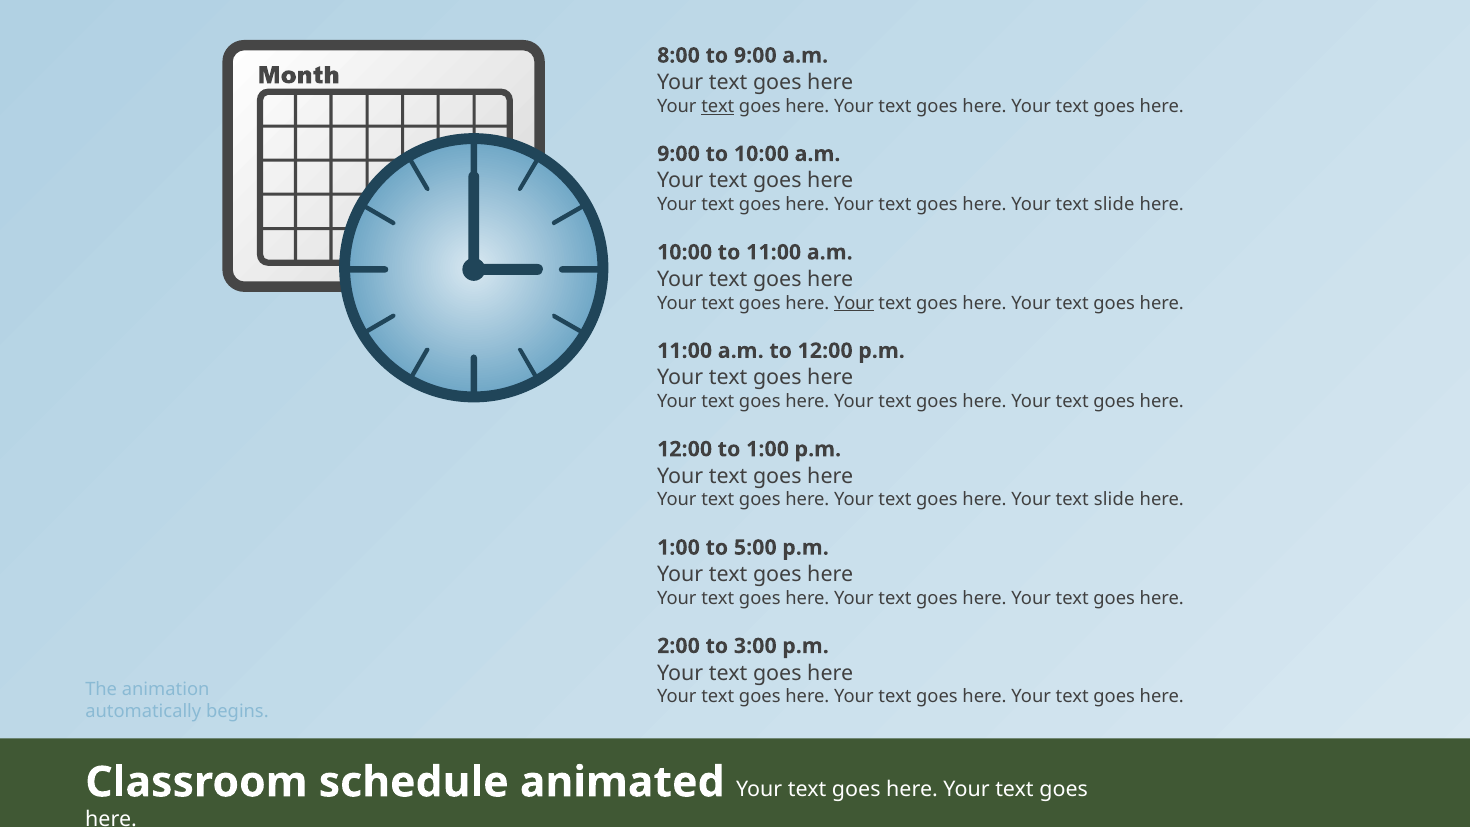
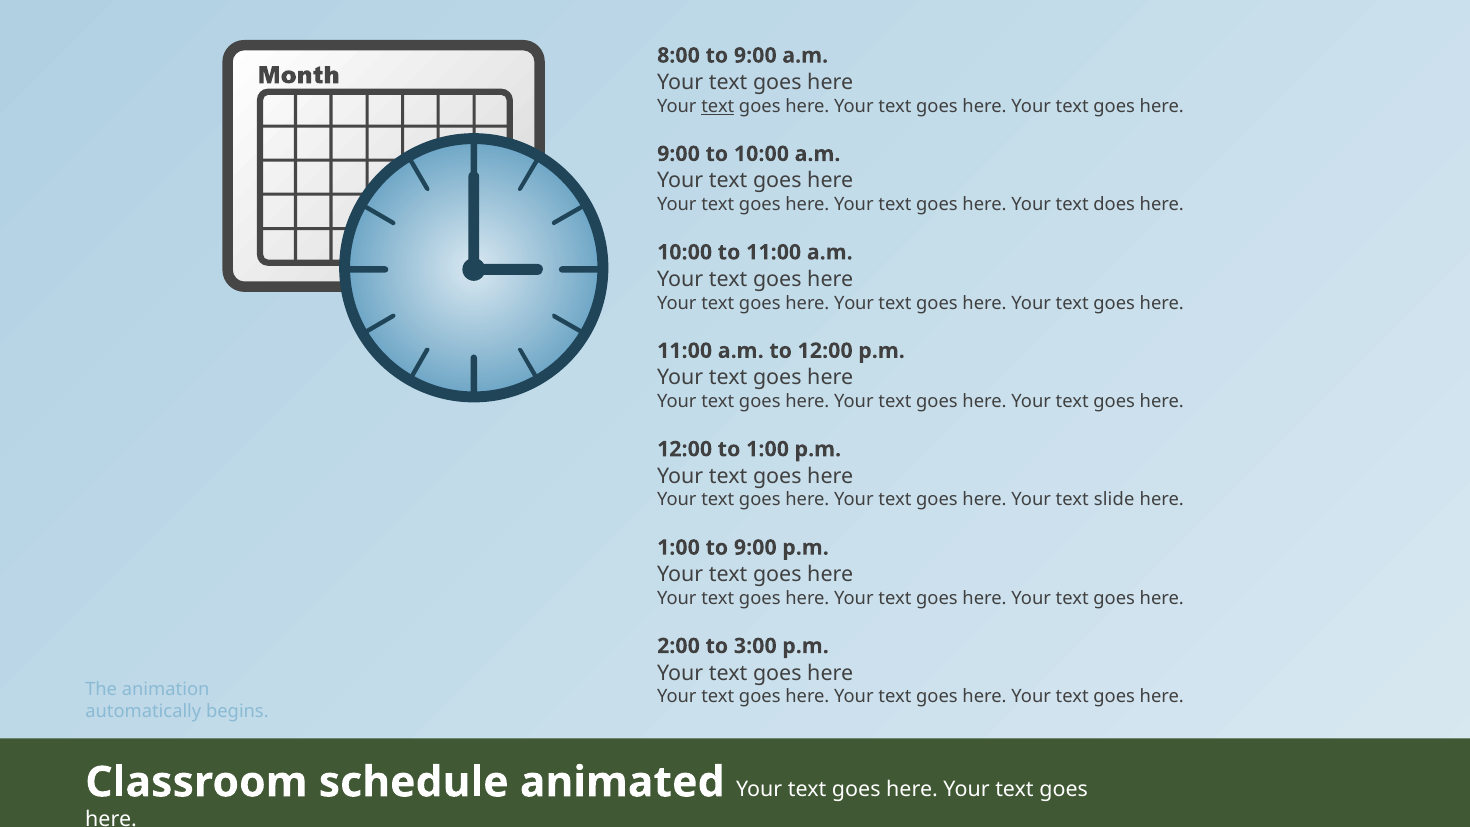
slide: slide -> does (1114, 205)
Your underline: present -> none (854, 303)
1:00 to 5:00: 5:00 -> 9:00 (755, 548)
